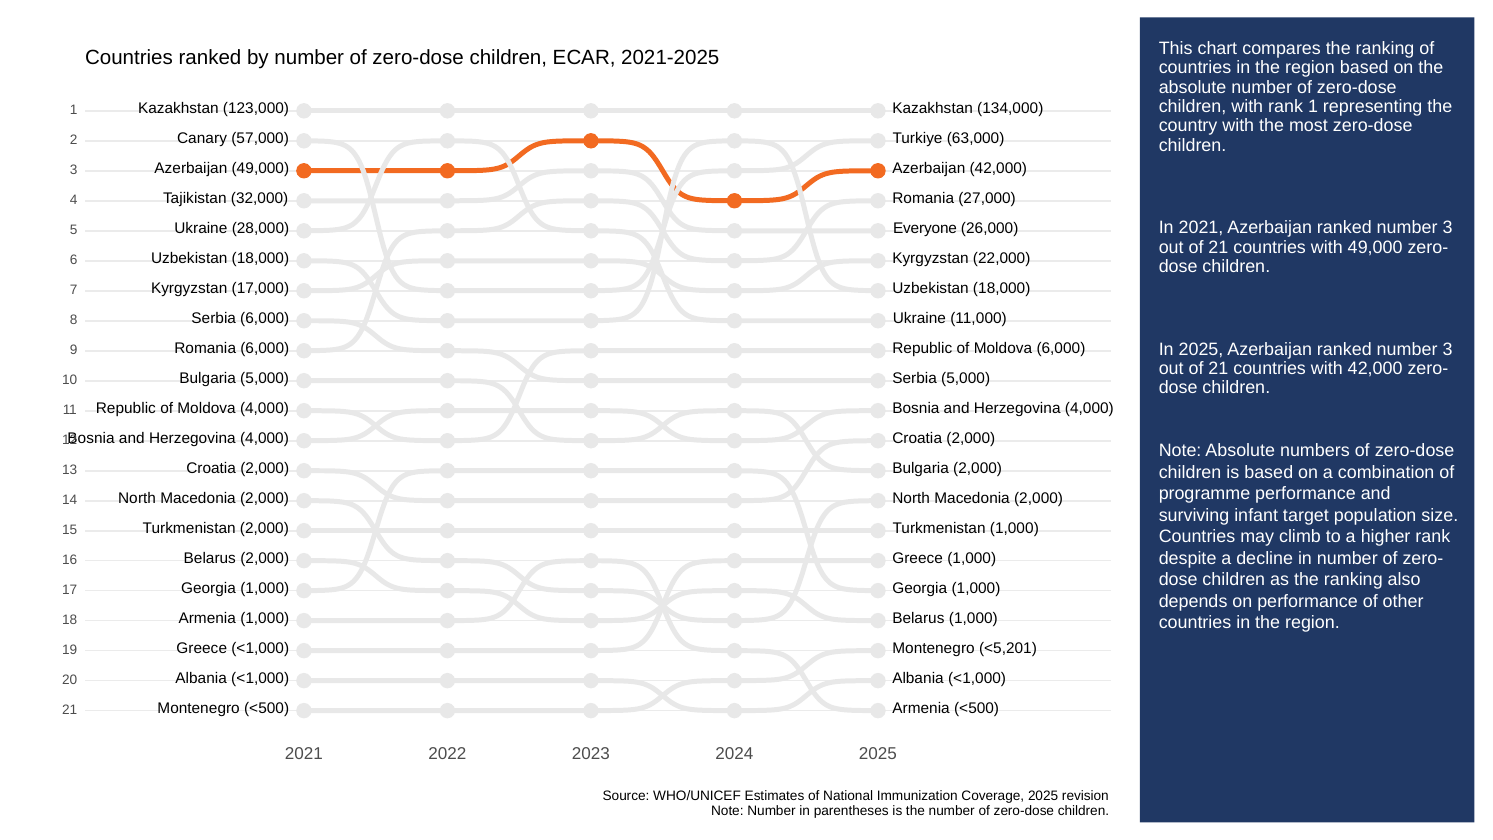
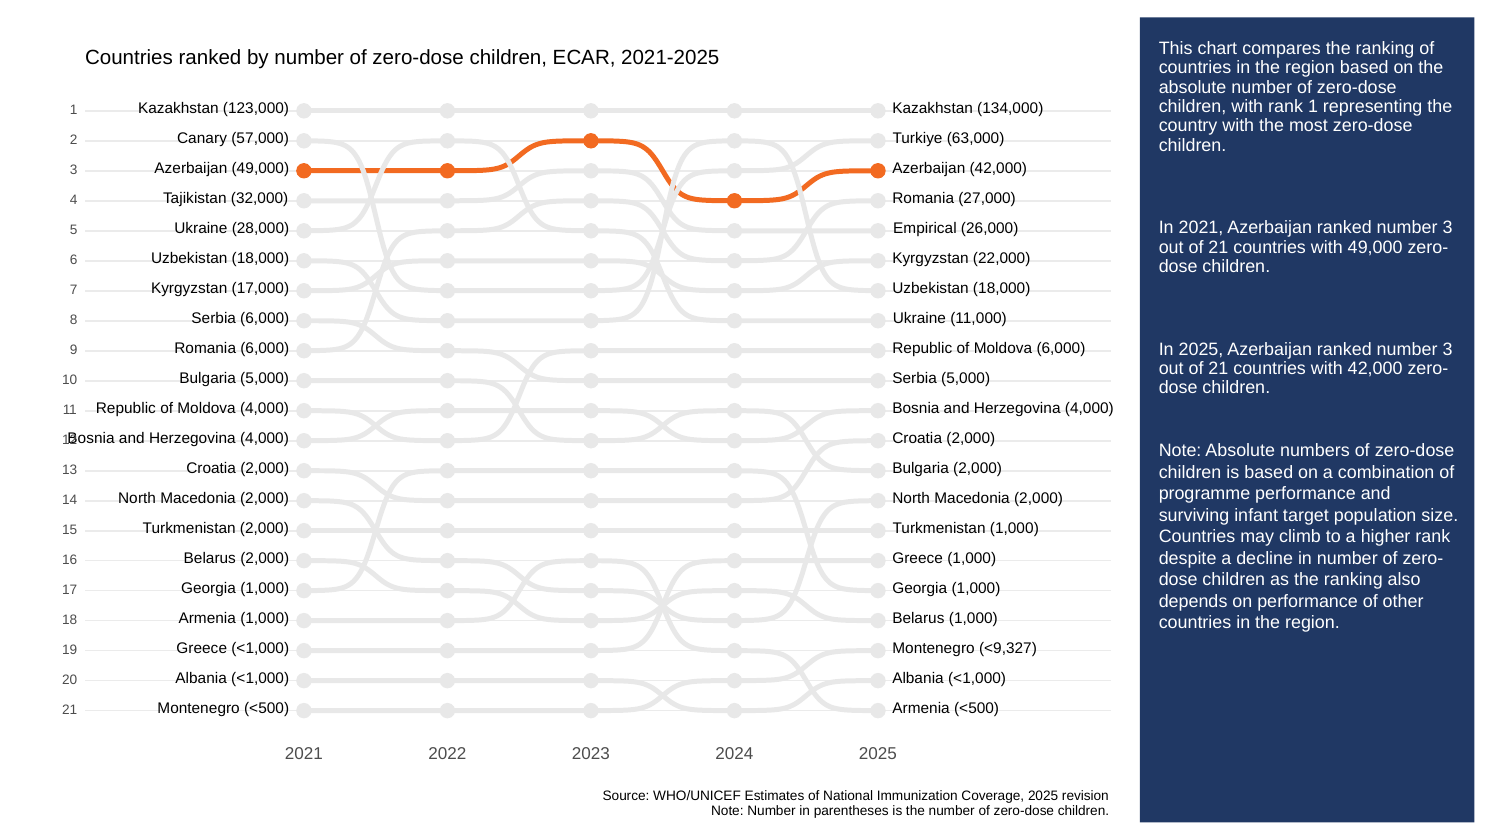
Everyone: Everyone -> Empirical (925, 229)
<5,201: <5,201 -> <9,327 (1008, 648)
